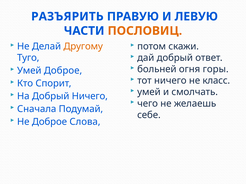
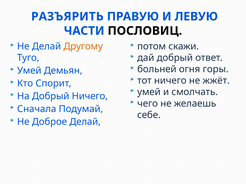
ПОСЛОВИЦ colour: orange -> black (145, 31)
Умей Доброе: Доброе -> Демьян (63, 71)
класс: класс -> жжёт (216, 81)
Доброе Слова: Слова -> Делай (85, 122)
